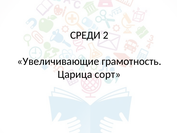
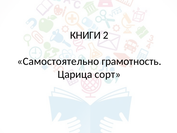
СРЕДИ: СРЕДИ -> КНИГИ (85, 35)
Увеличивающие: Увеличивающие -> Самостоятельно (58, 61)
